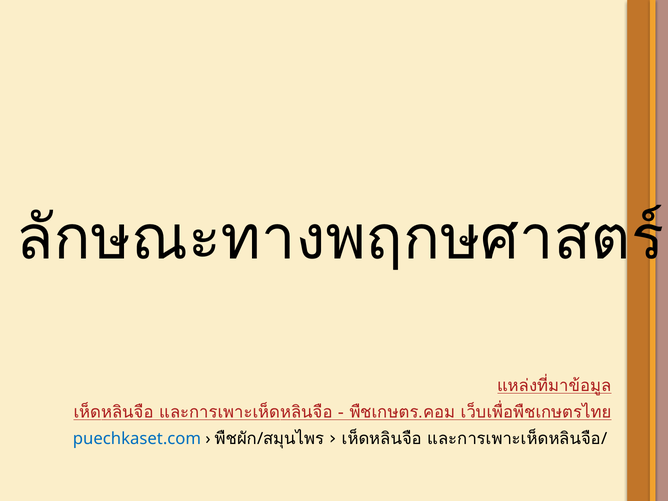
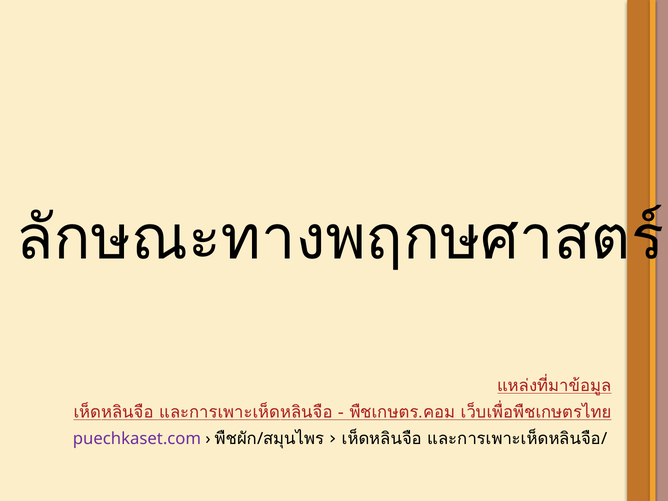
puechkaset.com colour: blue -> purple (137, 439)
